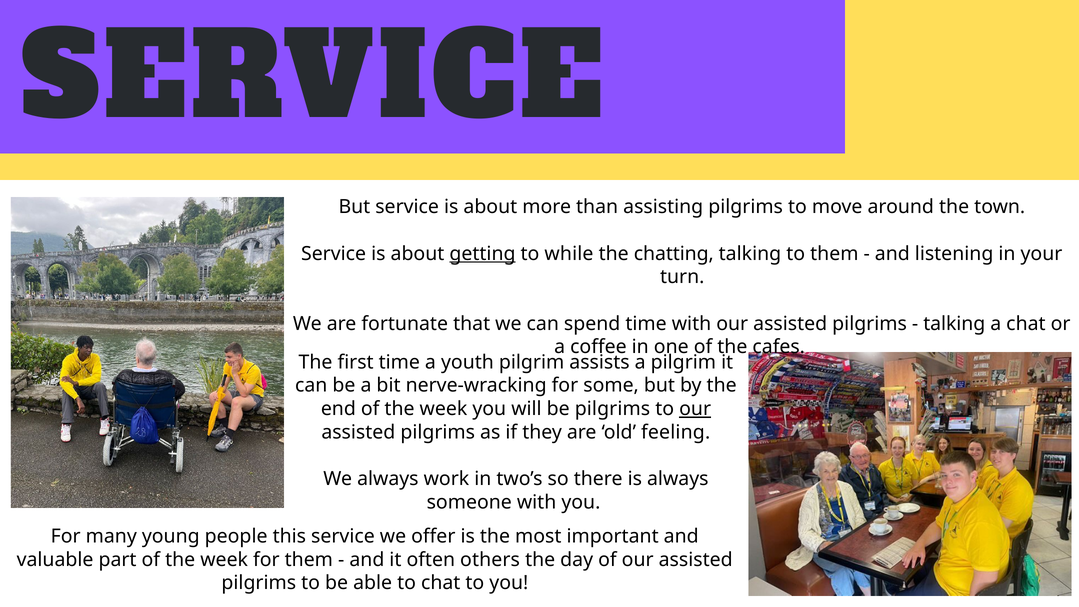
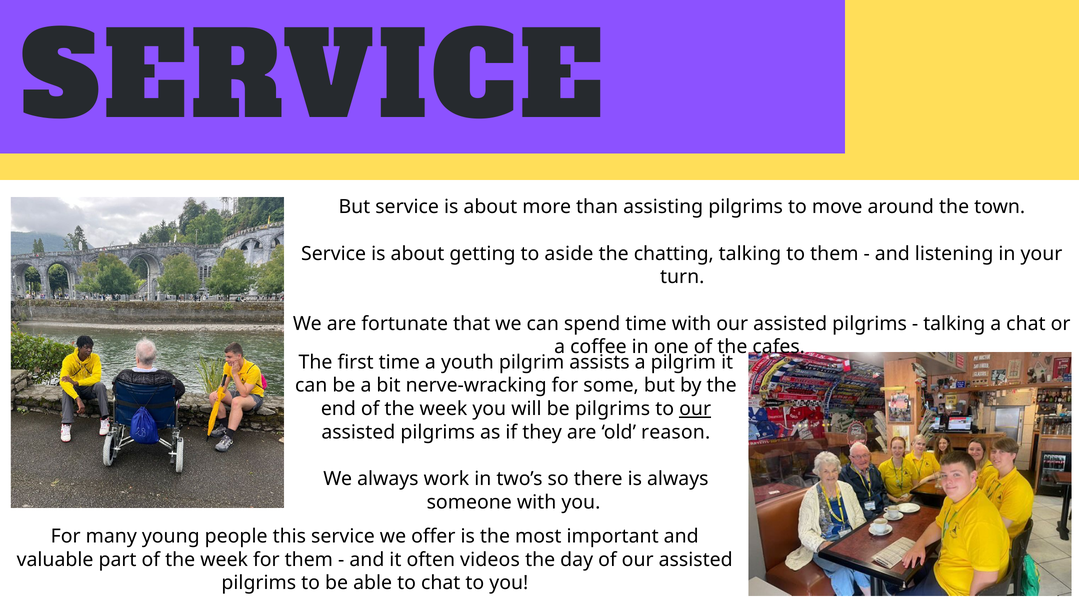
getting underline: present -> none (483, 254)
while: while -> aside (569, 254)
feeling: feeling -> reason (676, 432)
others: others -> videos (490, 560)
